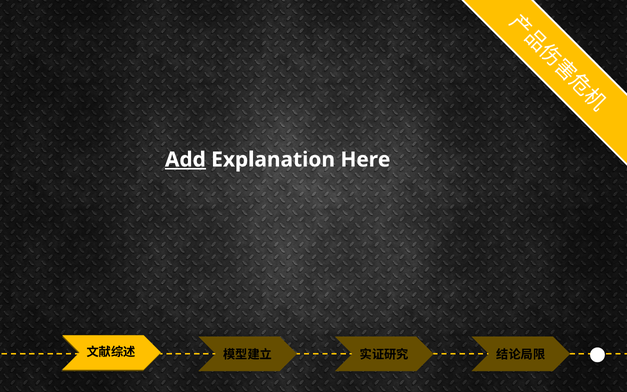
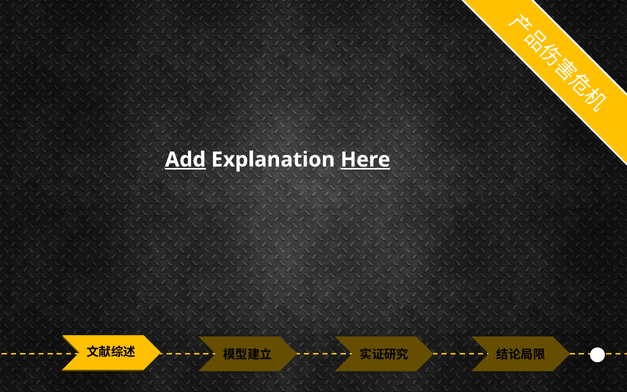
Here underline: none -> present (365, 160)
